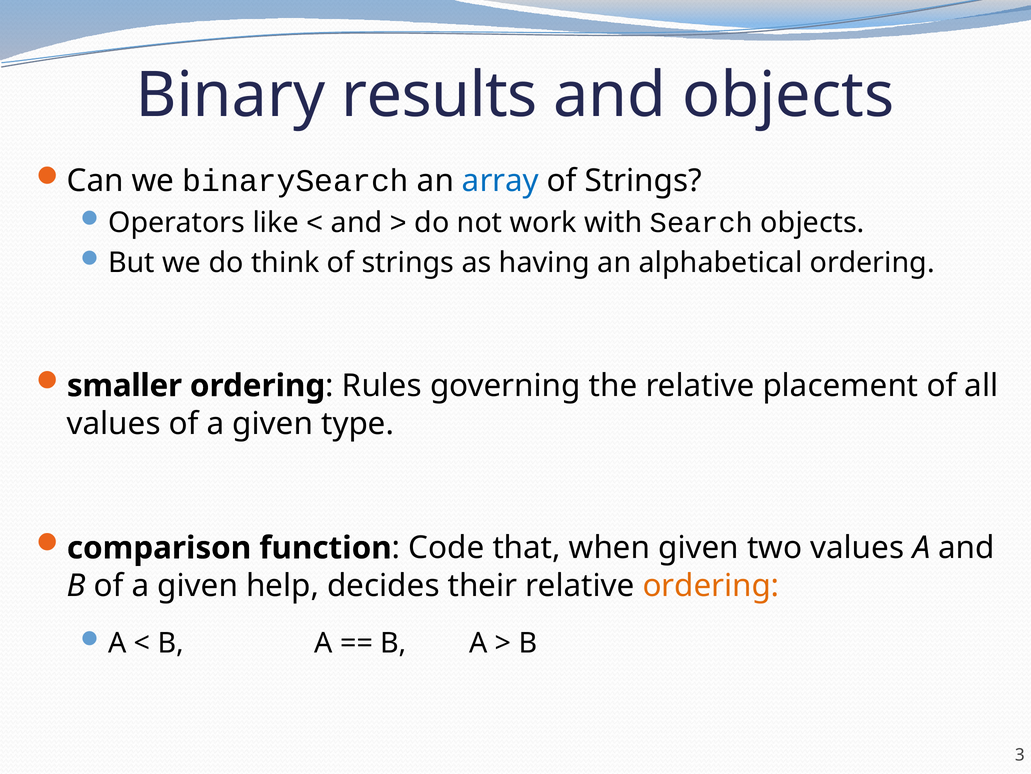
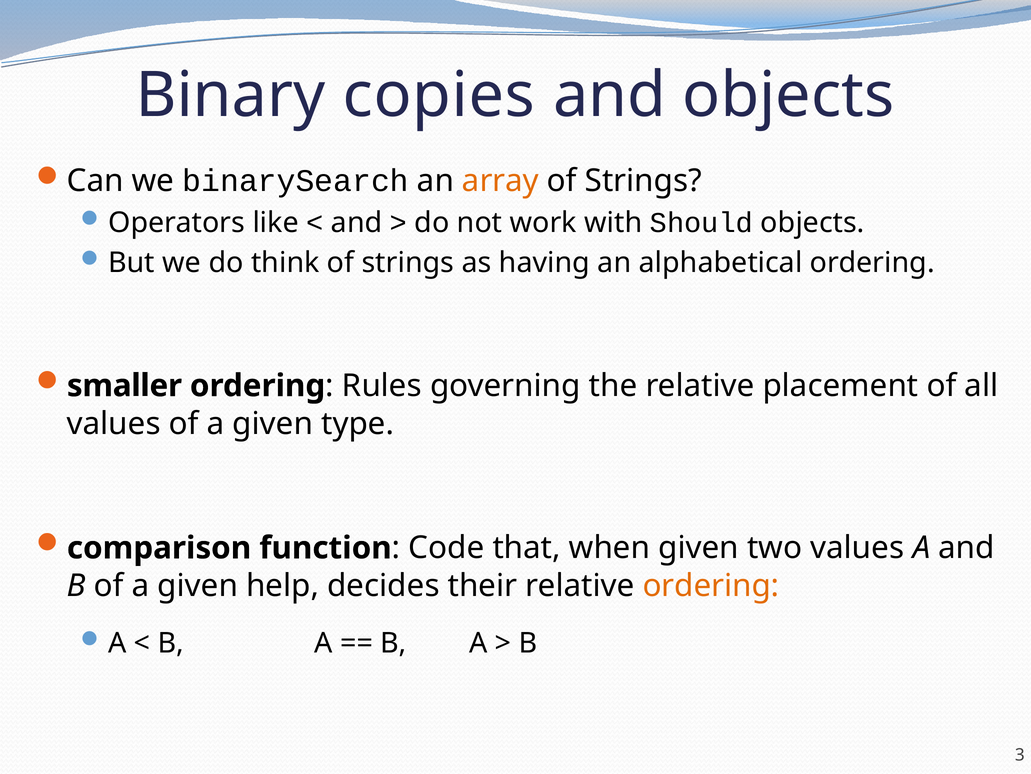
results: results -> copies (439, 95)
array colour: blue -> orange (500, 181)
Search: Search -> Should (701, 223)
